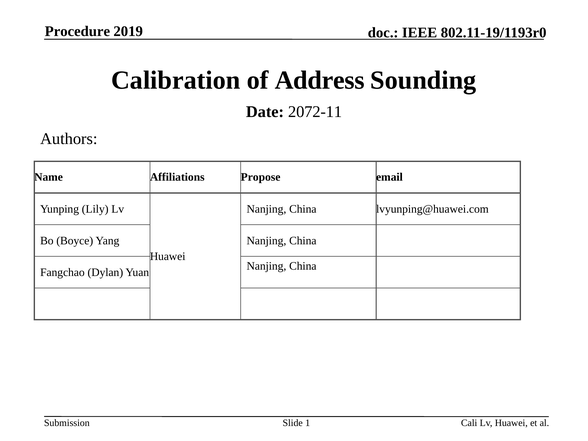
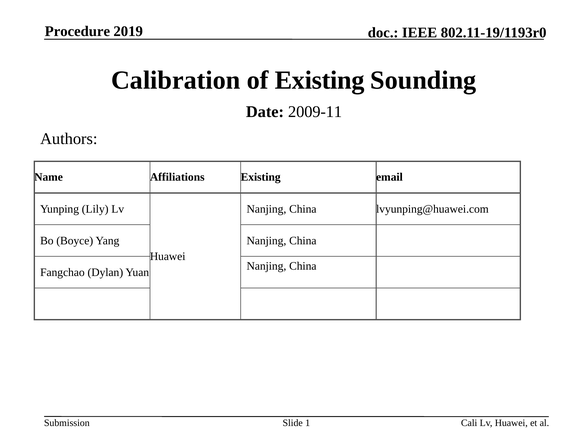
of Address: Address -> Existing (320, 80)
2072-11: 2072-11 -> 2009-11 (315, 112)
Affiliations Propose: Propose -> Existing (261, 177)
